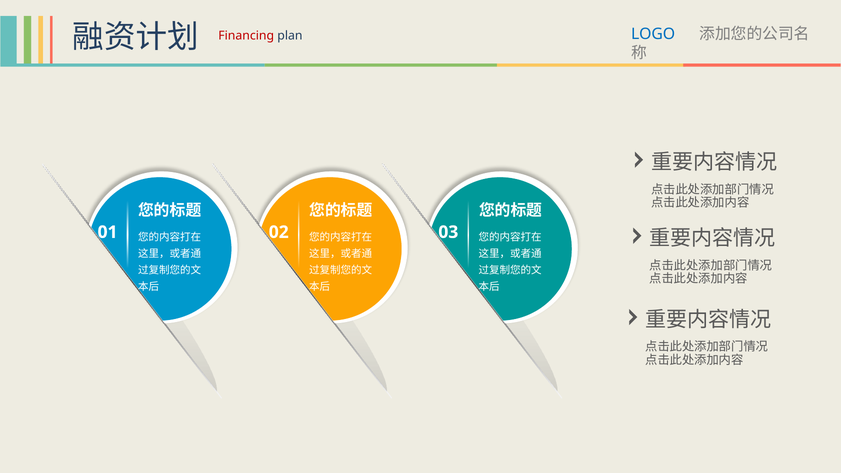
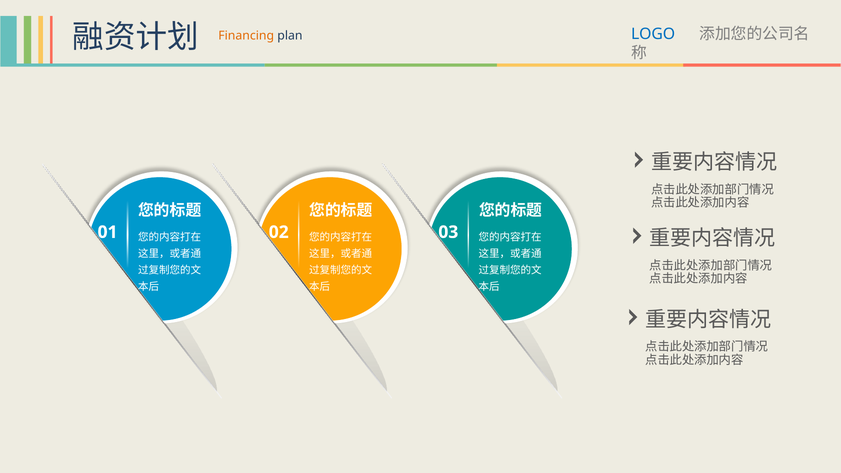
Financing colour: red -> orange (246, 36)
